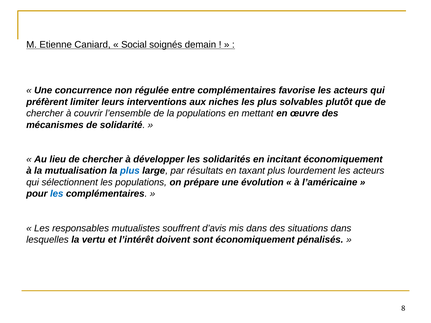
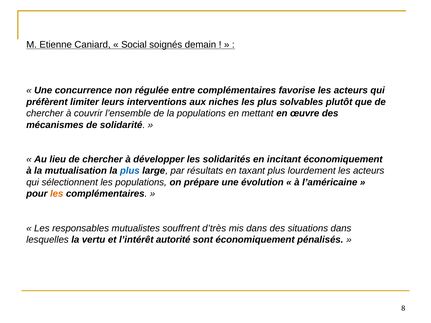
les colour: blue -> orange (57, 194)
d’avis: d’avis -> d’très (214, 228)
doivent: doivent -> autorité (173, 240)
